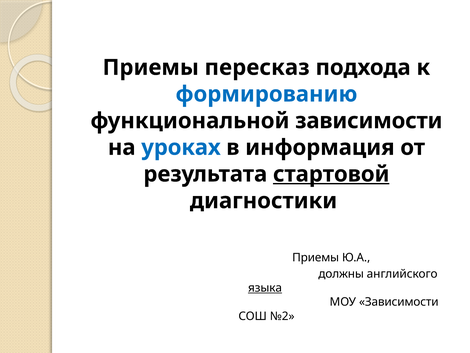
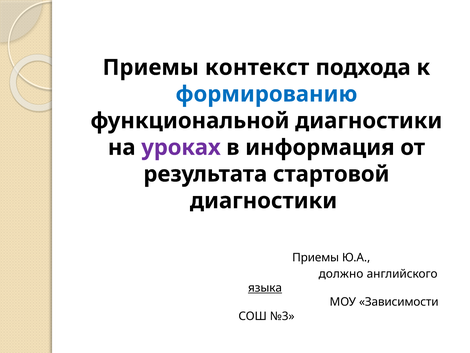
пересказ: пересказ -> контекст (257, 67)
функциональной зависимости: зависимости -> диагностики (369, 121)
уроках colour: blue -> purple (181, 147)
стартовой underline: present -> none (331, 174)
должны: должны -> должно (341, 273)
№2: №2 -> №3 (282, 316)
